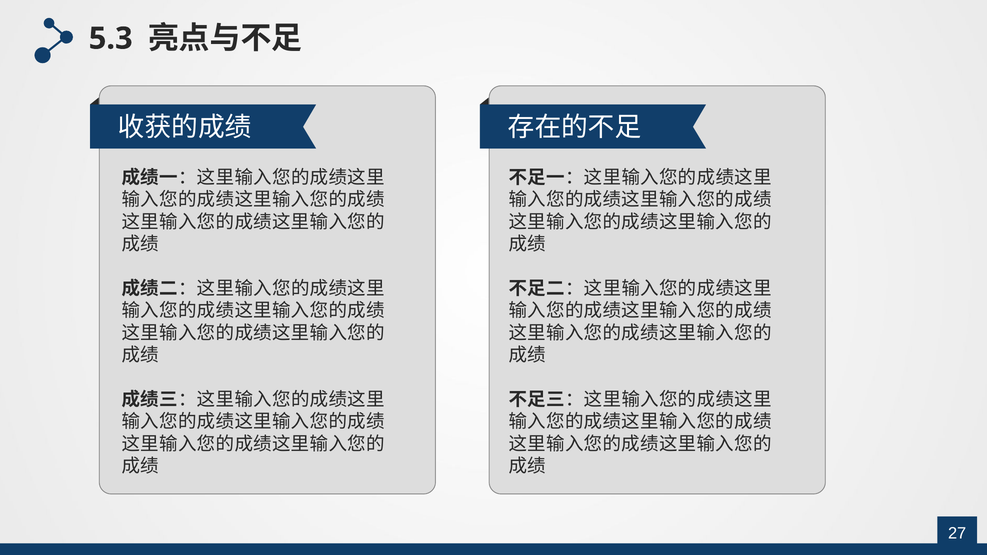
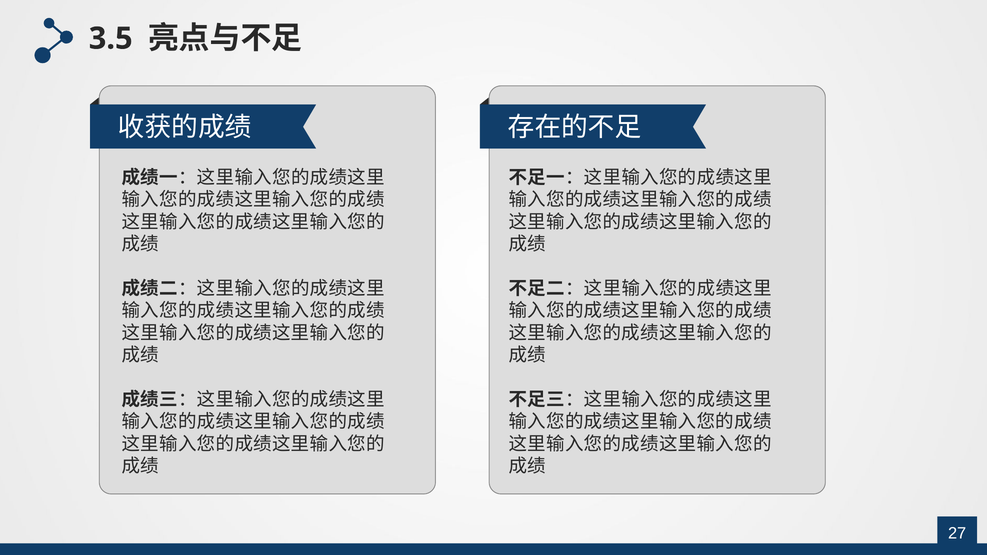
5.3: 5.3 -> 3.5 (111, 39)
